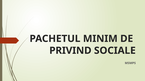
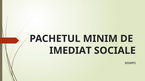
PRIVIND: PRIVIND -> IMEDIAT (70, 51)
